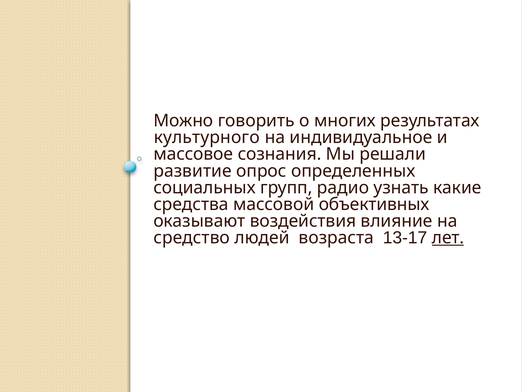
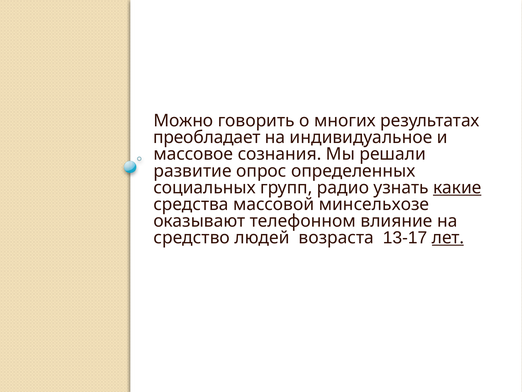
культурного: культурного -> преобладает (207, 137)
какие underline: none -> present (457, 187)
объективных: объективных -> минсельхозе (374, 204)
воздействия: воздействия -> телефонном (303, 221)
